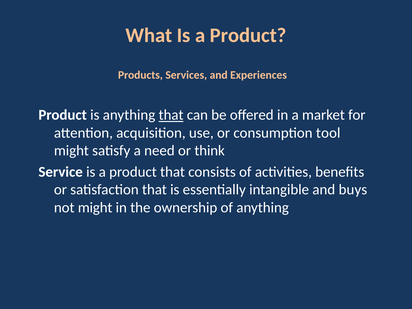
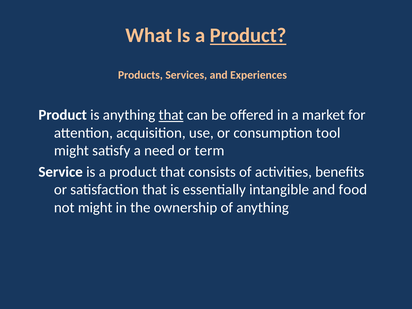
Product underline: none -> present (248, 35)
think: think -> term (209, 151)
buys: buys -> food (353, 190)
